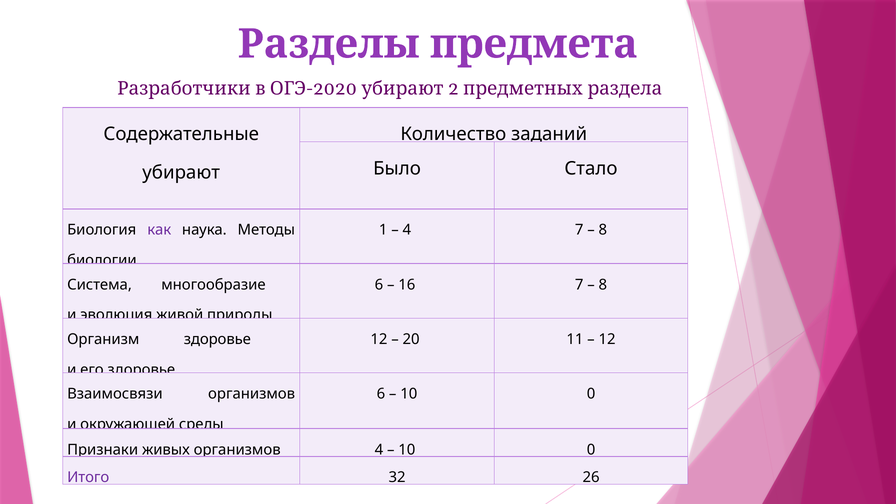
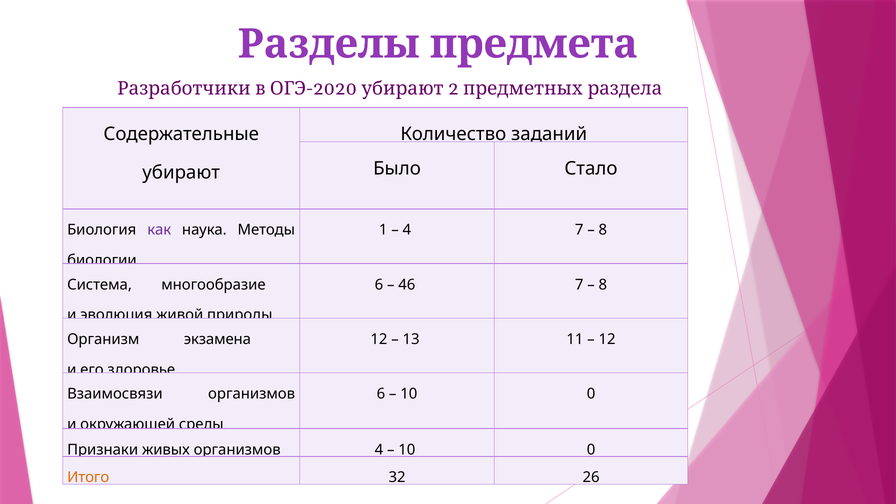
16: 16 -> 46 (407, 285)
Организм здоровье: здоровье -> экзамена (217, 339)
20: 20 -> 13 (411, 339)
Итого colour: purple -> orange (88, 478)
